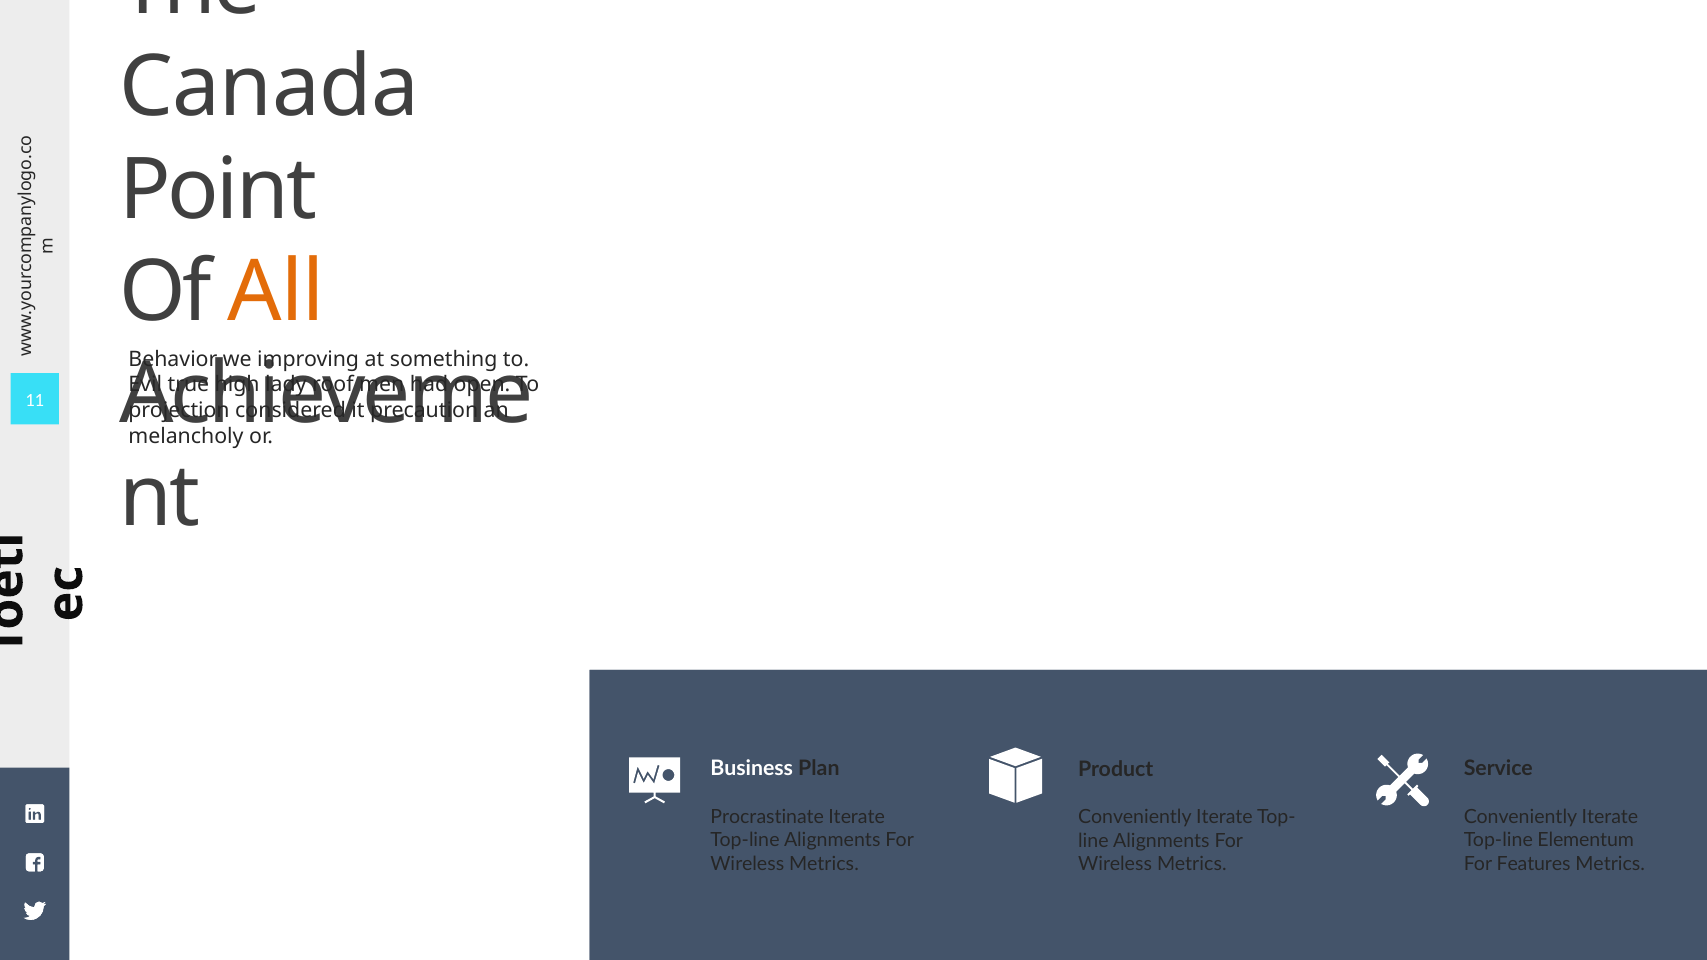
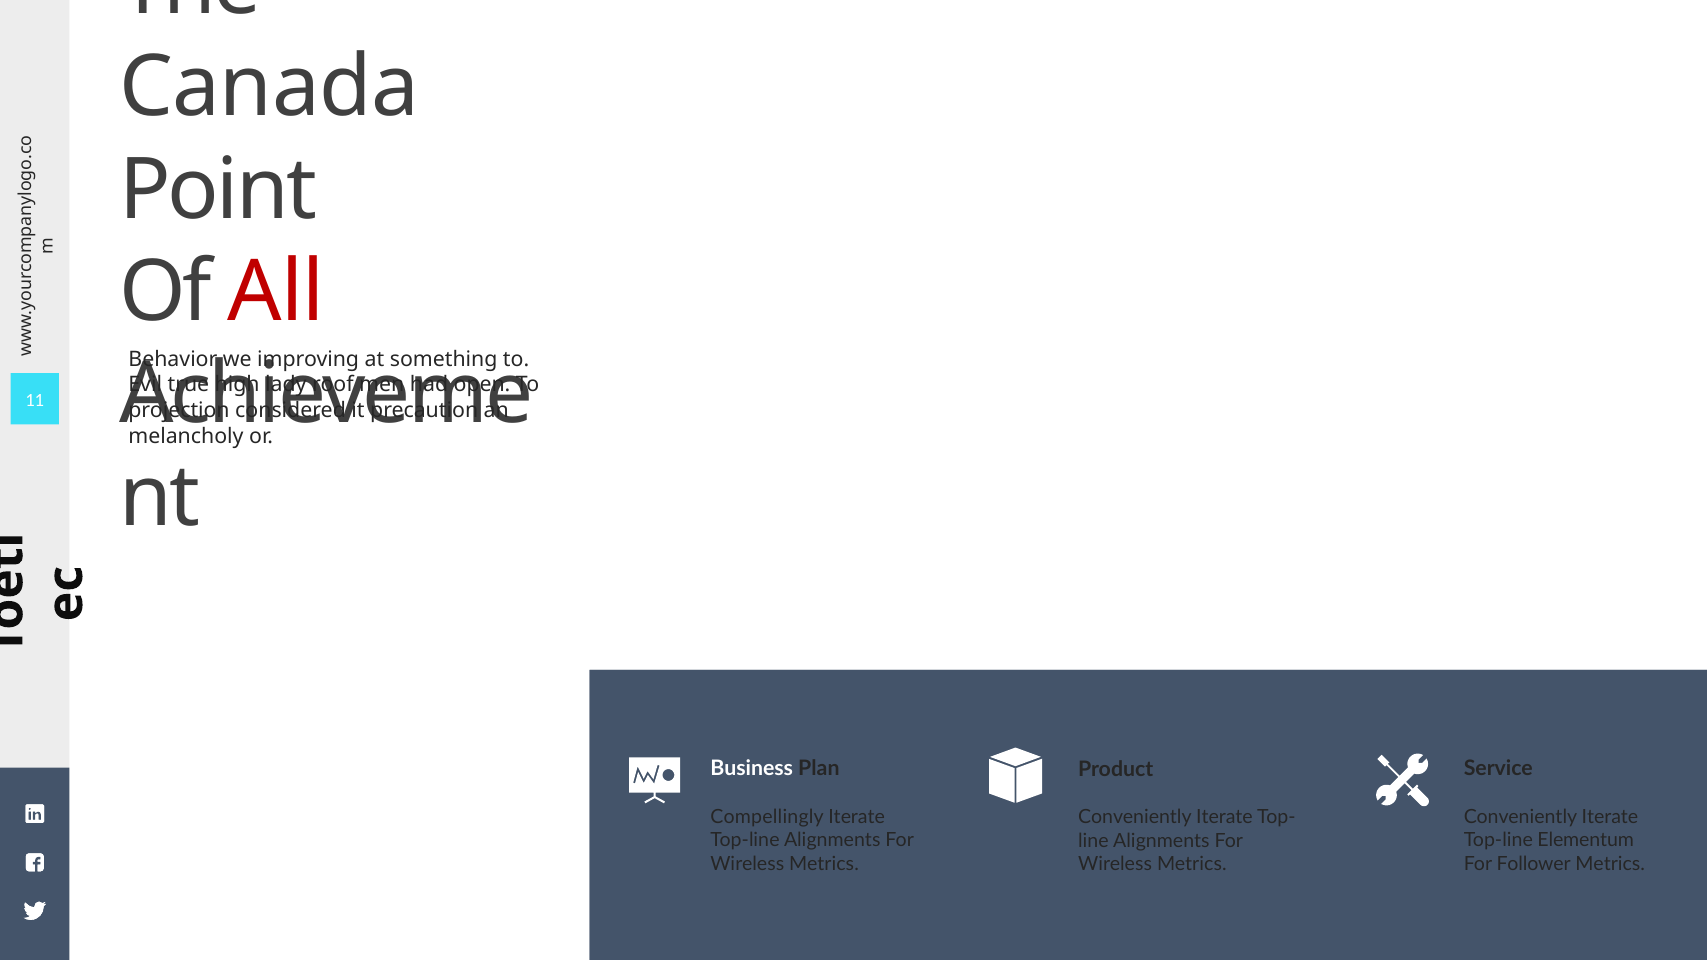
All colour: orange -> red (276, 292)
Procrastinate: Procrastinate -> Compellingly (767, 817)
Features: Features -> Follower (1534, 864)
